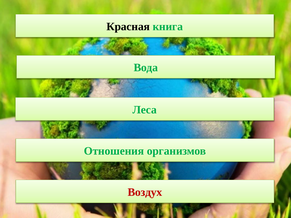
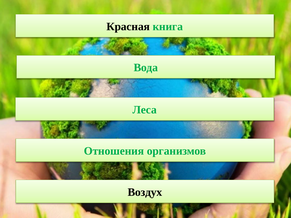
Воздух colour: red -> black (145, 192)
